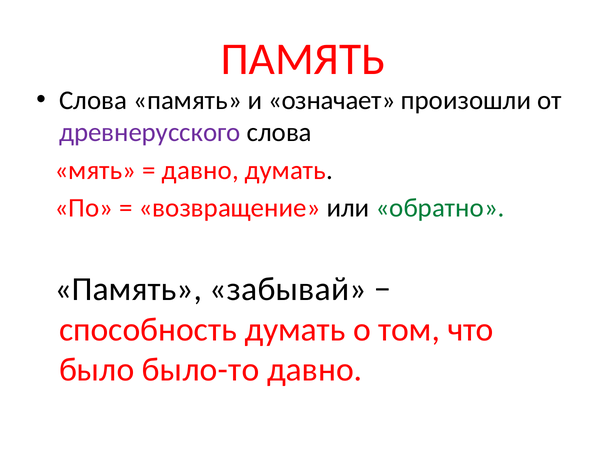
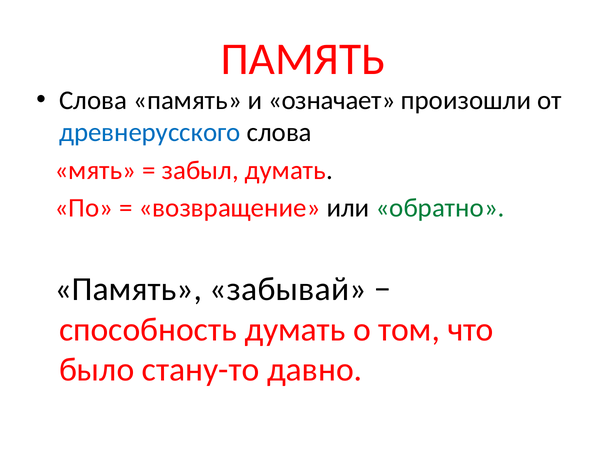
древнерусского colour: purple -> blue (150, 133)
давно: давно -> забыл (200, 171)
было-то: было-то -> стану-то (201, 370)
